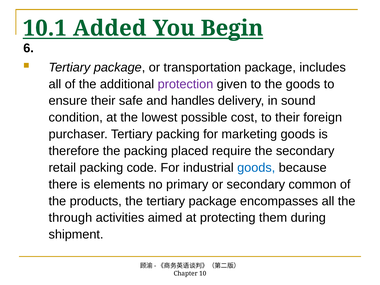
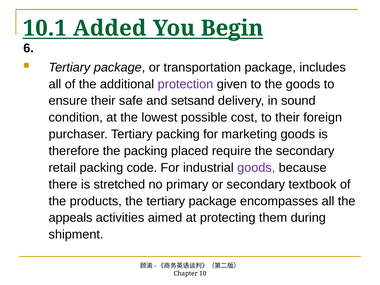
handles: handles -> setsand (193, 101)
goods colour: blue -> purple (256, 168)
elements: elements -> stretched (119, 184)
common: common -> textbook (312, 184)
through: through -> appeals (70, 218)
